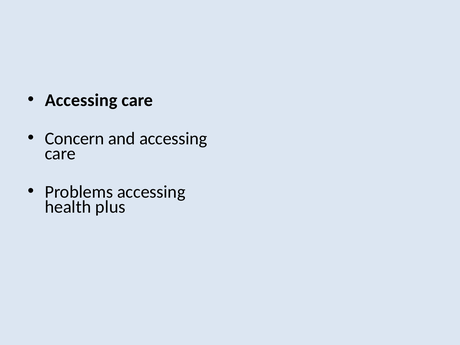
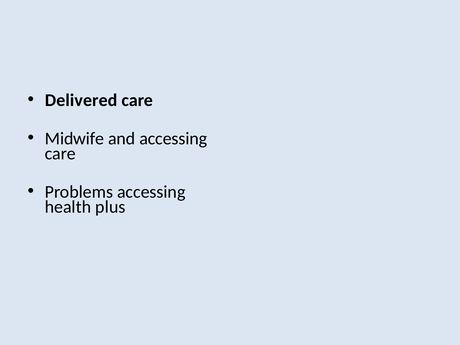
Accessing: Accessing -> Delivered (81, 100)
Concern: Concern -> Midwife (75, 139)
